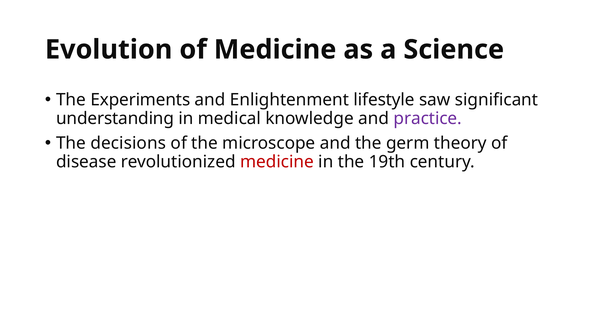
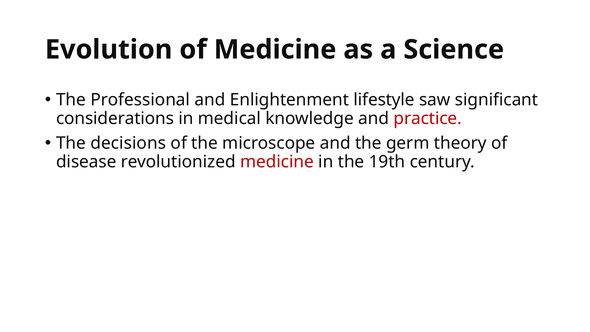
Experiments: Experiments -> Professional (140, 100)
understanding: understanding -> considerations (115, 118)
practice colour: purple -> red (428, 118)
